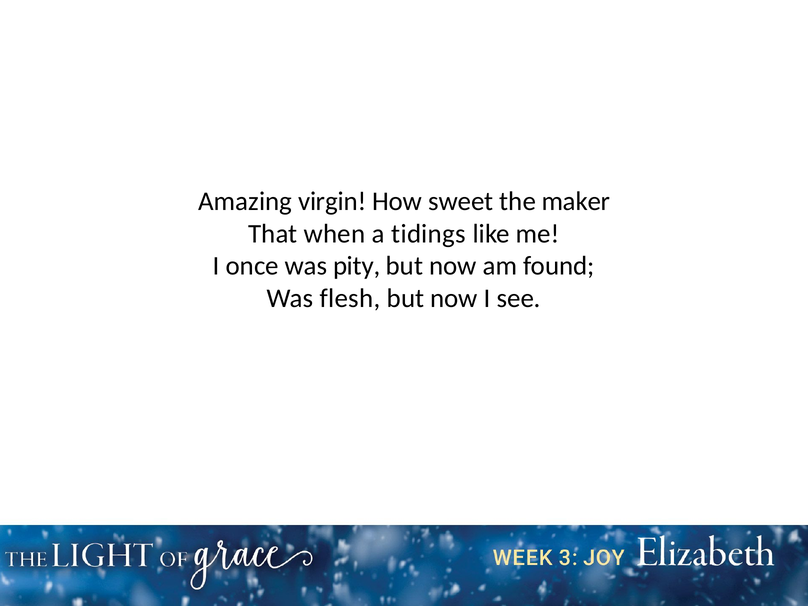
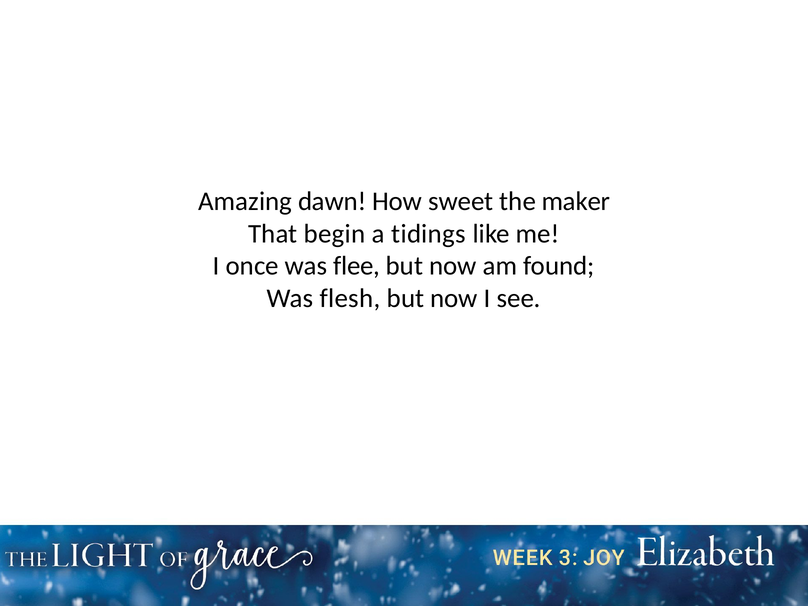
virgin: virgin -> dawn (332, 201)
when: when -> begin (334, 234)
pity: pity -> flee (357, 266)
